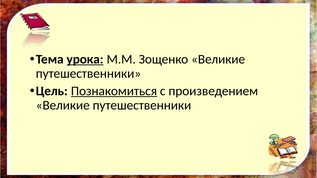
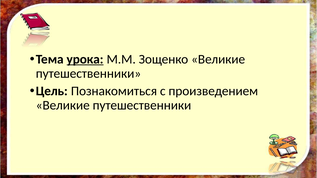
Познакомиться underline: present -> none (114, 91)
